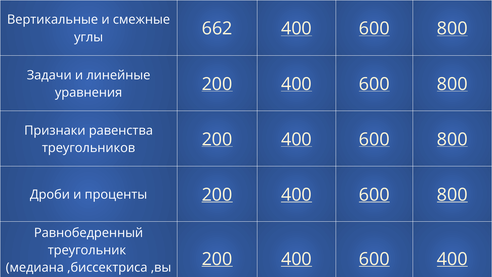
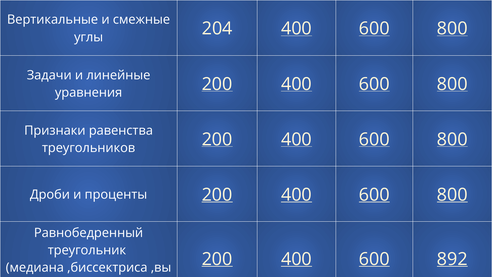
662: 662 -> 204 (217, 29)
600 400: 400 -> 892 (452, 259)
